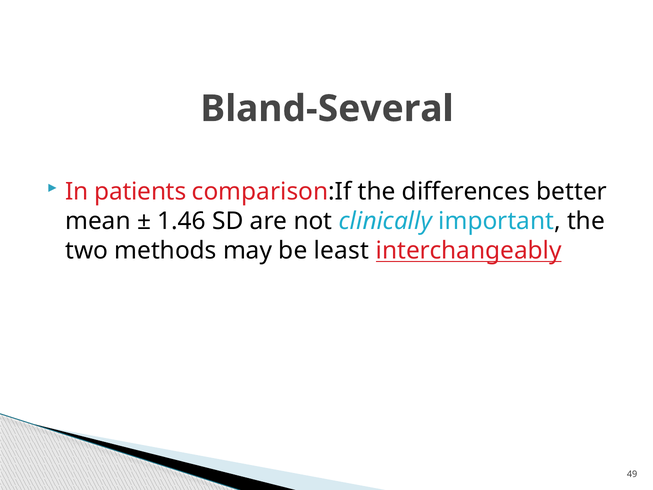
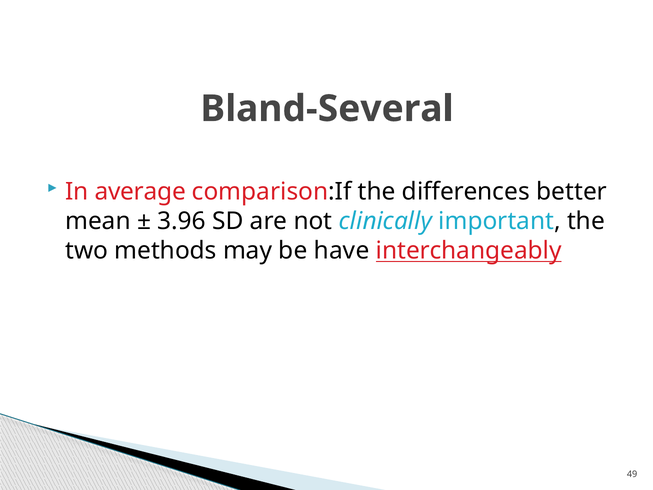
patients: patients -> average (140, 191)
1.46: 1.46 -> 3.96 (182, 221)
least: least -> have (342, 250)
